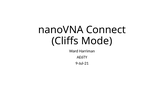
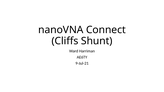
Mode: Mode -> Shunt (97, 41)
